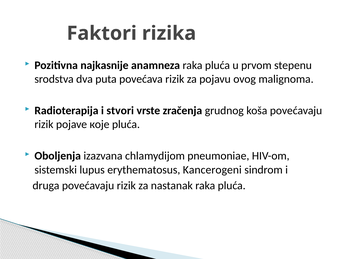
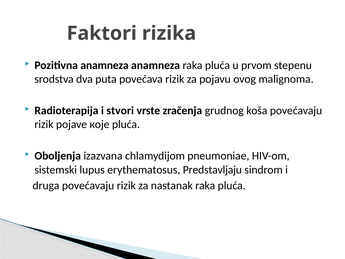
Pozitivna najkasnije: najkasnije -> anamneza (105, 65)
Kancerogeni: Kancerogeni -> Predstavljaju (212, 170)
